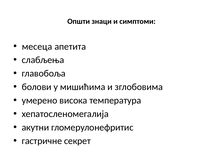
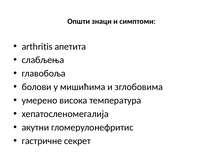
месеца: месеца -> arthritis (37, 47)
